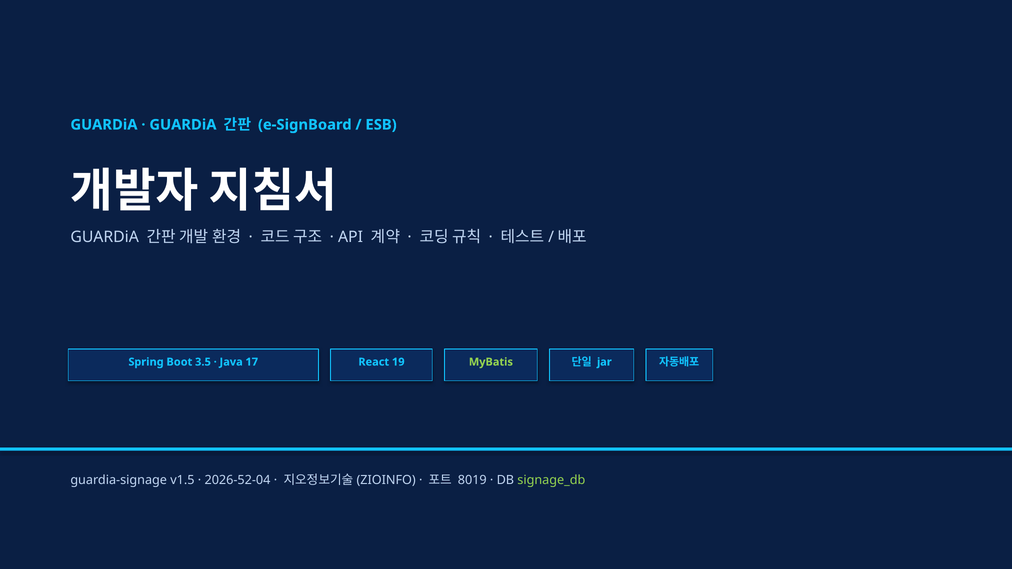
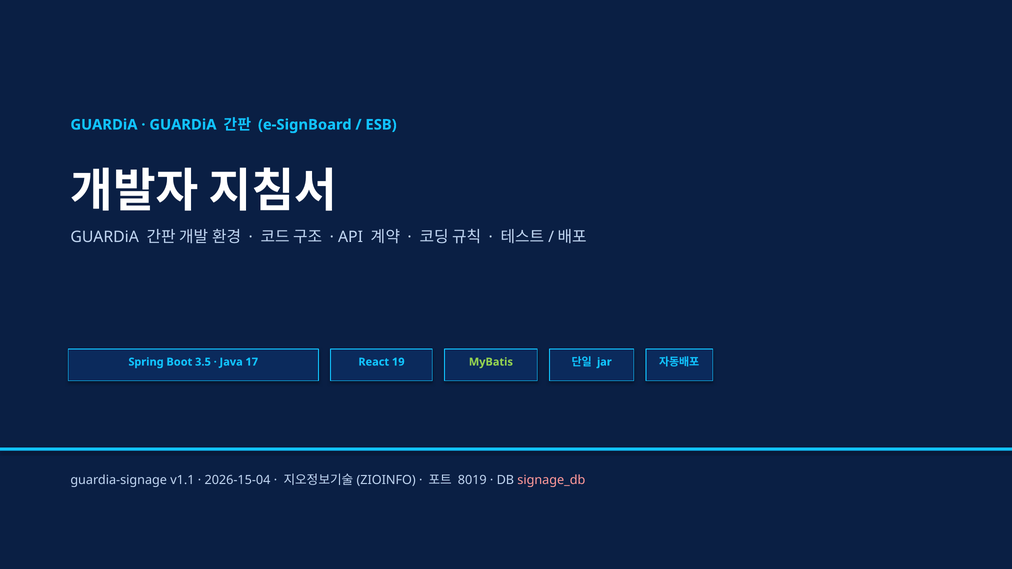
v1.5: v1.5 -> v1.1 (182, 480)
2026-52-04: 2026-52-04 -> 2026-15-04 (237, 480)
signage_db colour: light green -> pink (551, 480)
